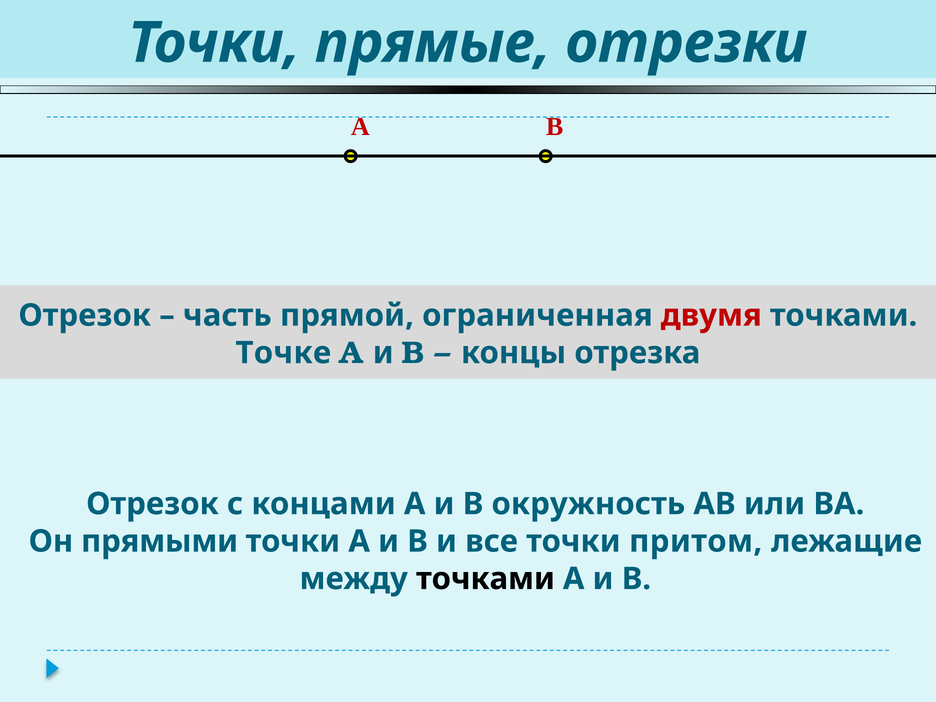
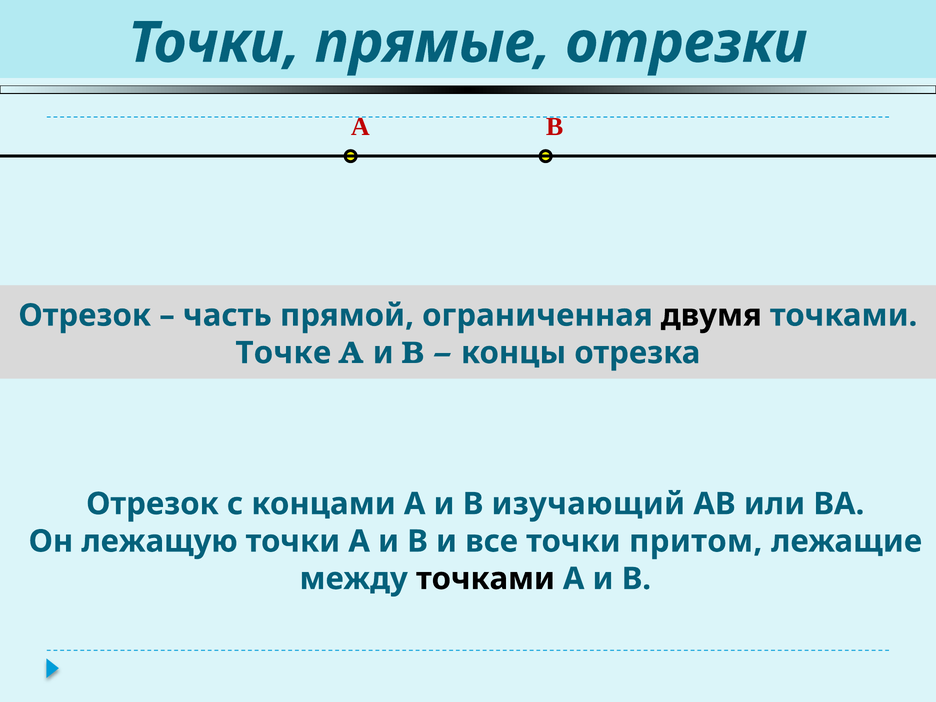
двумя colour: red -> black (711, 315)
окружность: окружность -> изучающий (588, 504)
прямыми: прямыми -> лежащую (160, 541)
